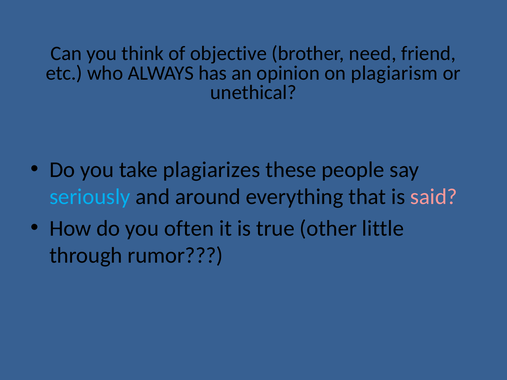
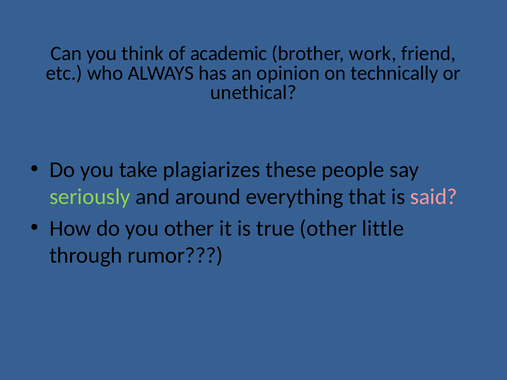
objective: objective -> academic (229, 53)
need: need -> work (373, 53)
plagiarism: plagiarism -> technically (394, 73)
seriously colour: light blue -> light green (90, 197)
you often: often -> other (189, 228)
